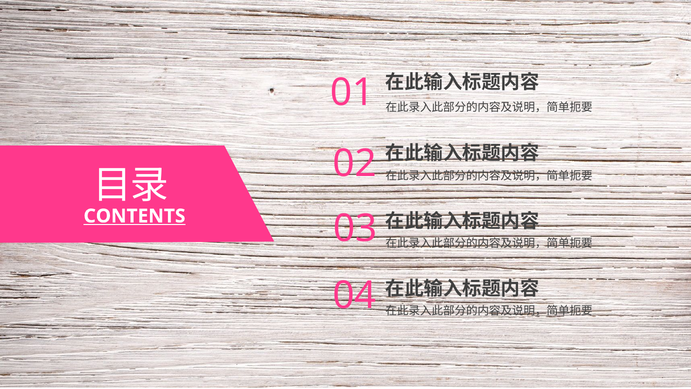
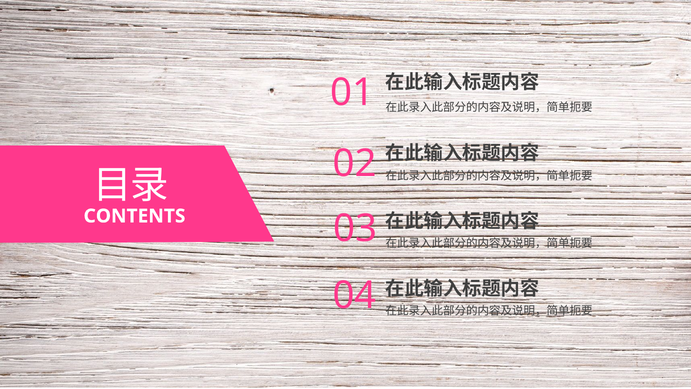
CONTENTS underline: present -> none (134, 216)
